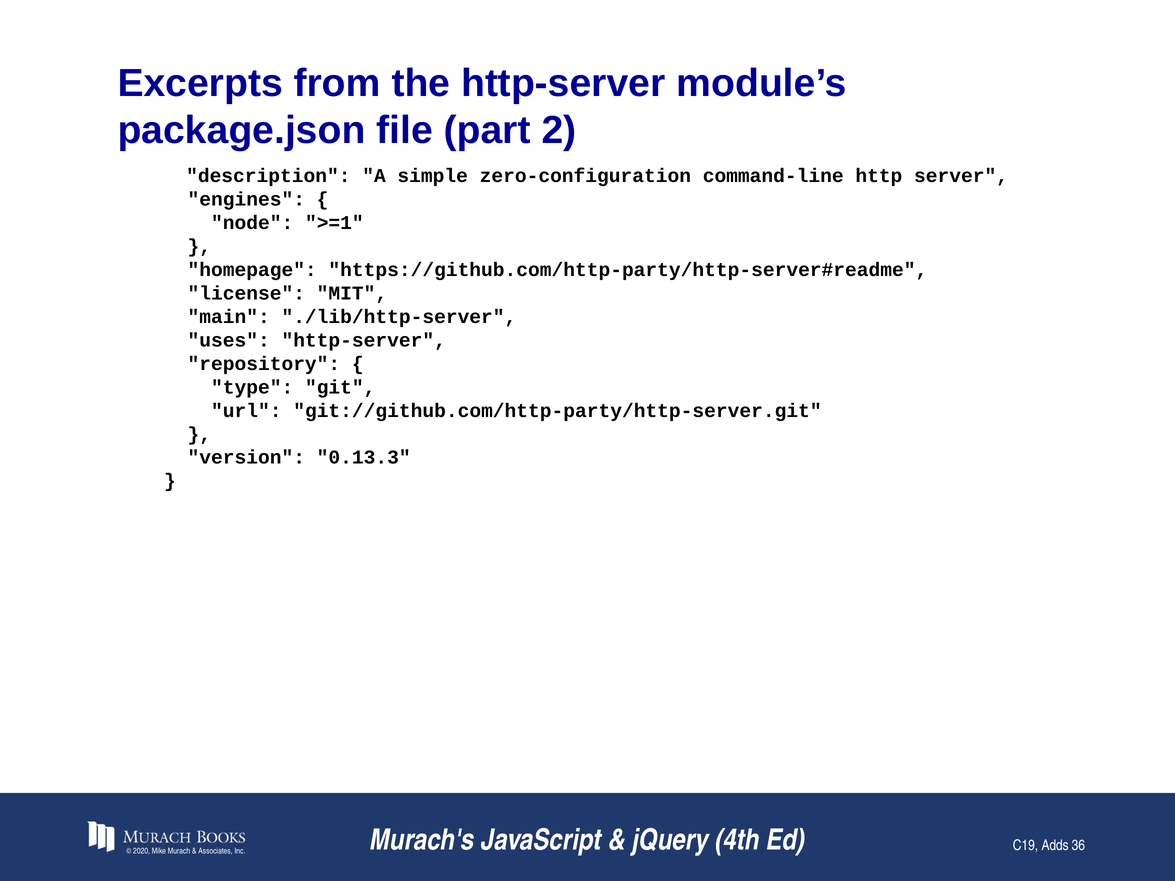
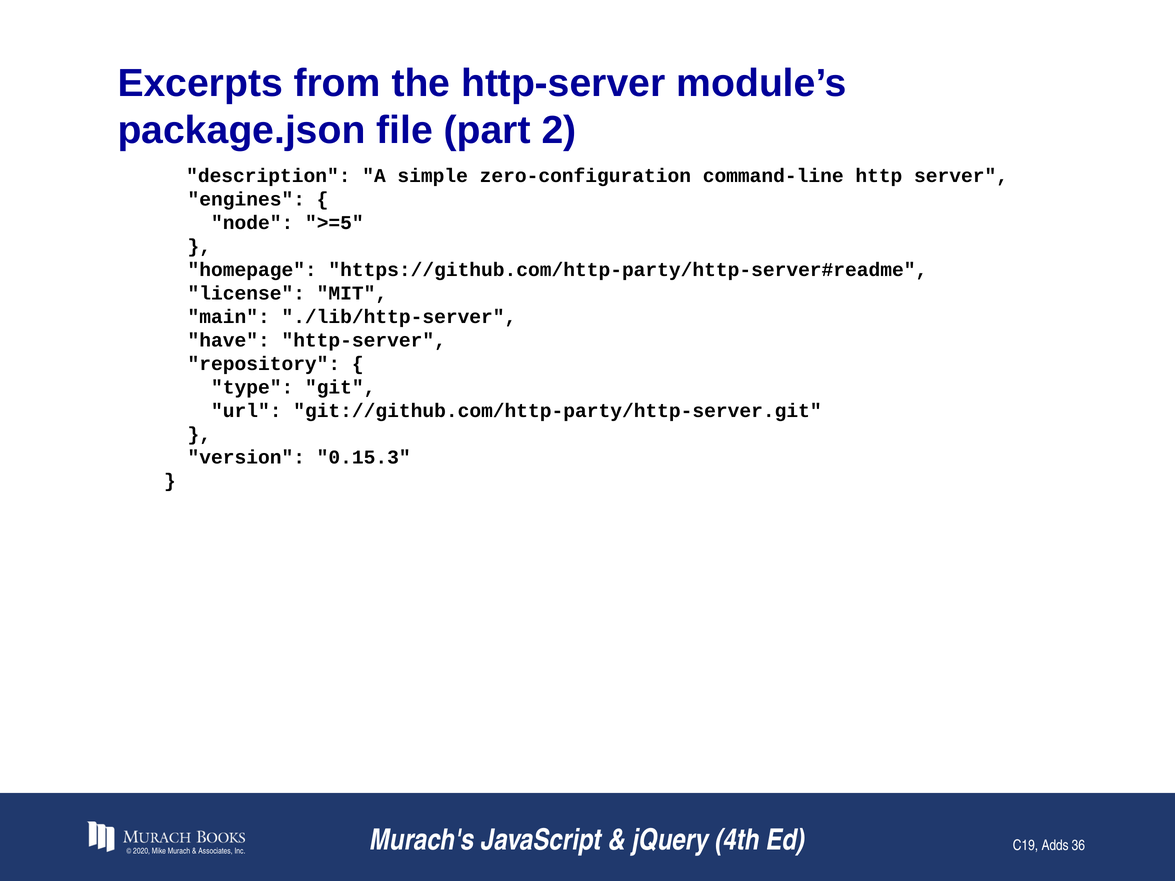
>=1: >=1 -> >=5 (334, 223)
uses: uses -> have (229, 340)
0.13.3: 0.13.3 -> 0.15.3 (364, 458)
